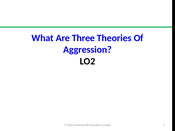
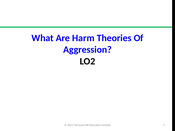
Three: Three -> Harm (83, 38)
